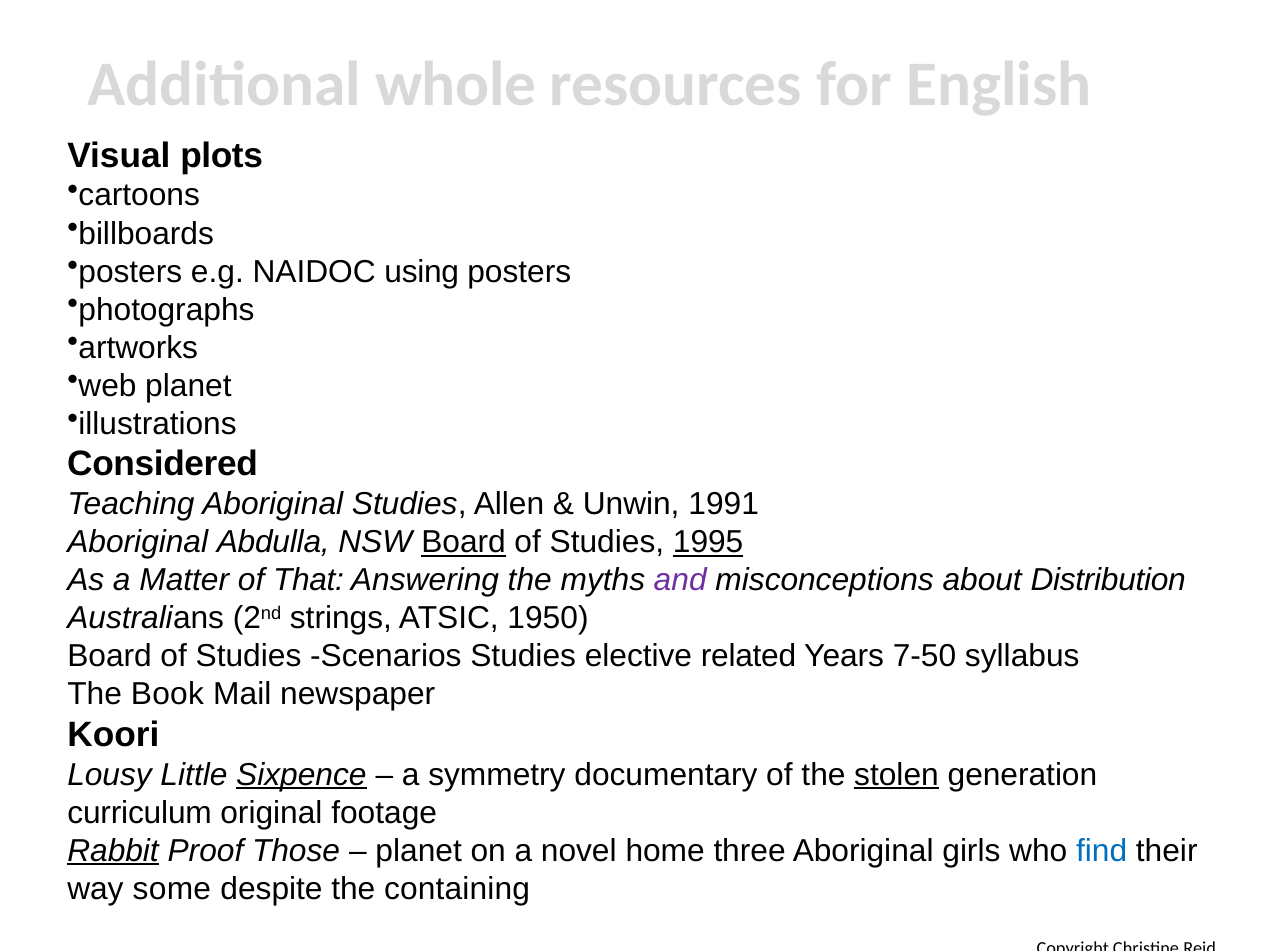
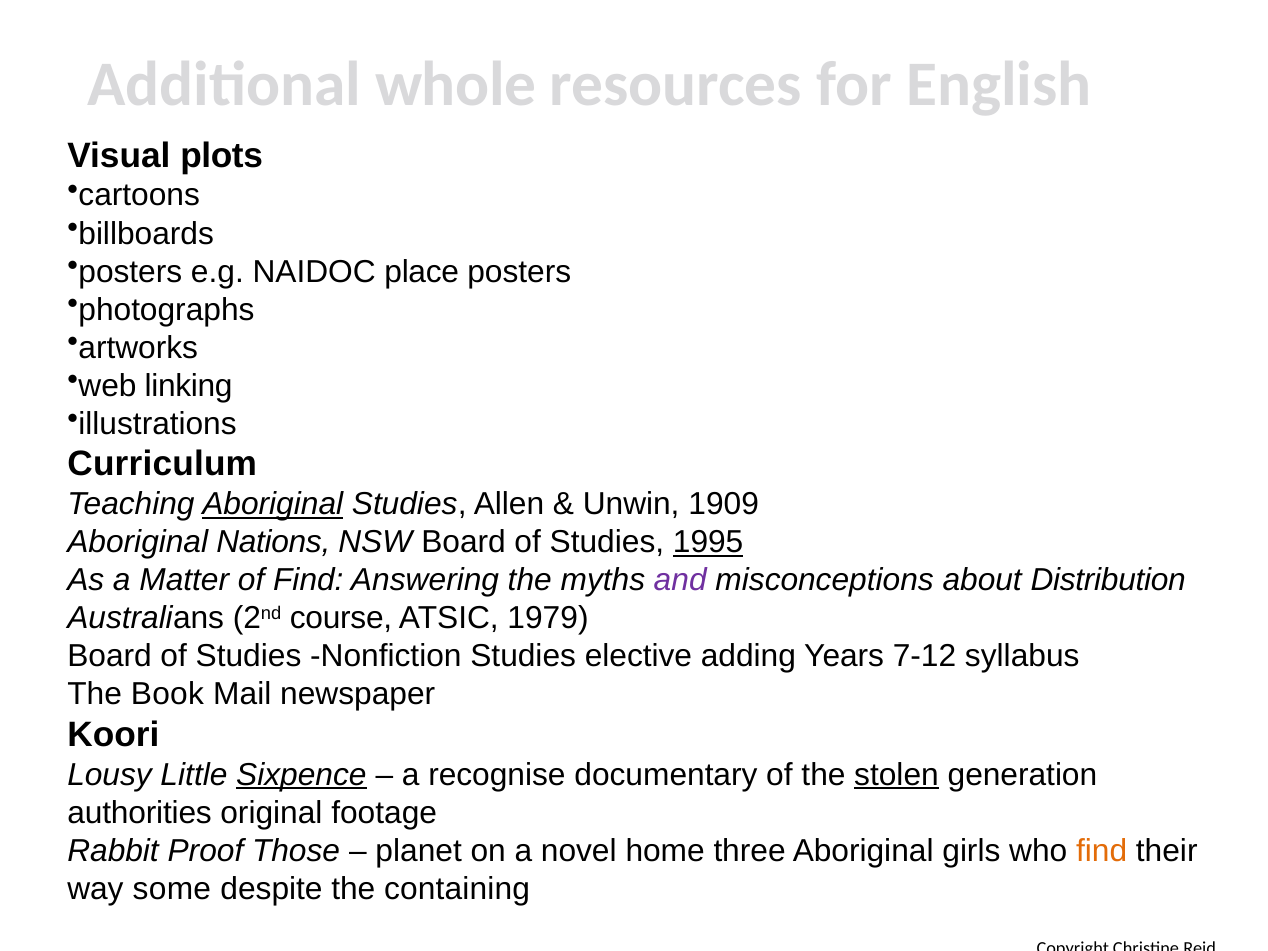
using: using -> place (422, 272)
web planet: planet -> linking (189, 386)
Considered: Considered -> Curriculum (162, 464)
Aboriginal underline: none -> present (273, 504)
1991: 1991 -> 1909 (724, 504)
Abdulla: Abdulla -> Nations (273, 542)
Board underline: present -> none (464, 542)
of That: That -> Find (308, 580)
strings: strings -> course (341, 618)
1950: 1950 -> 1979 (548, 618)
Scenarios: Scenarios -> Nonfiction (386, 656)
related: related -> adding (748, 656)
7-50: 7-50 -> 7-12 (925, 656)
symmetry: symmetry -> recognise (497, 775)
curriculum: curriculum -> authorities (140, 813)
Rabbit underline: present -> none (113, 851)
find colour: blue -> orange (1102, 851)
